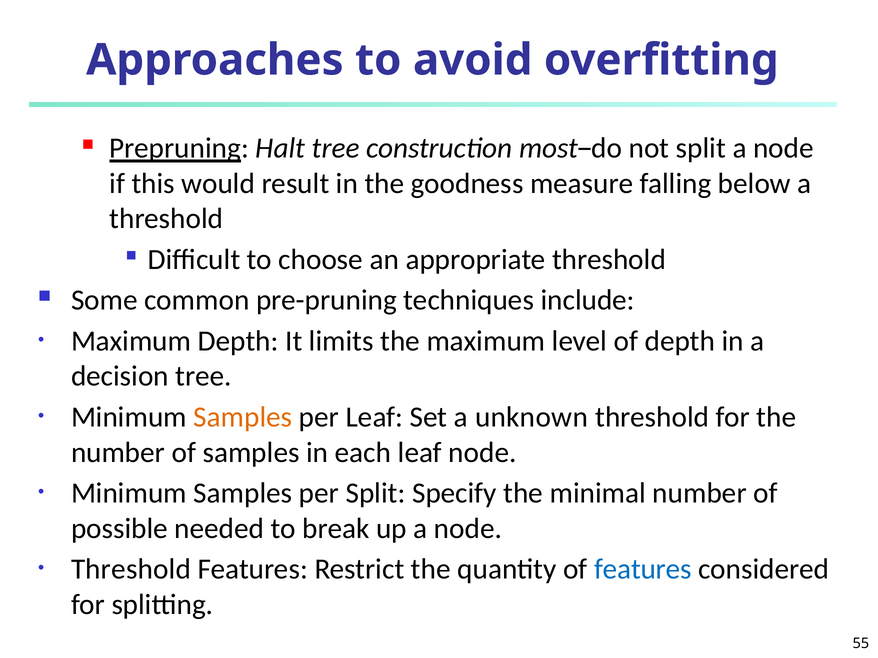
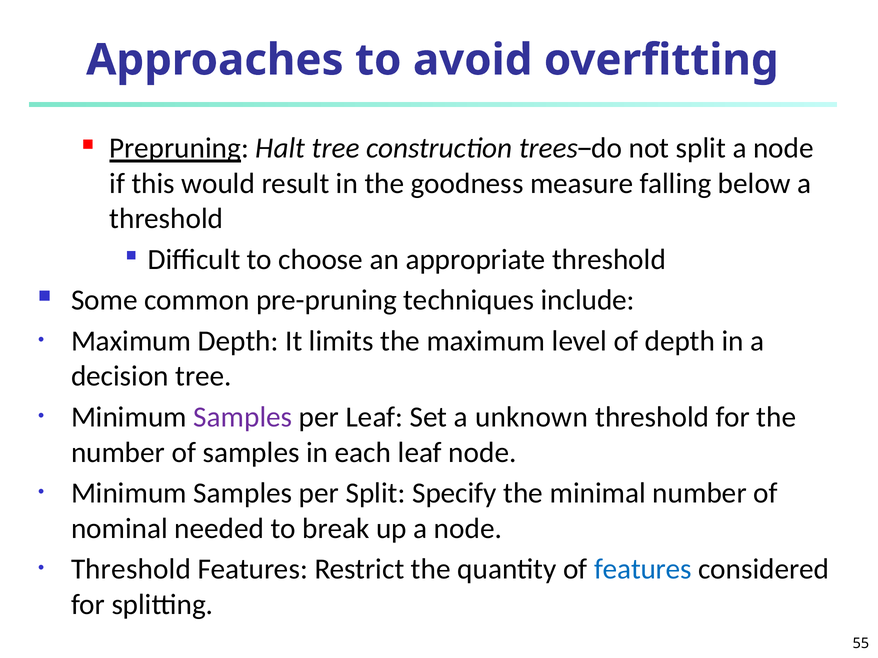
most: most -> trees (549, 148)
Samples colour: orange -> purple (243, 418)
possible: possible -> nominal (119, 529)
